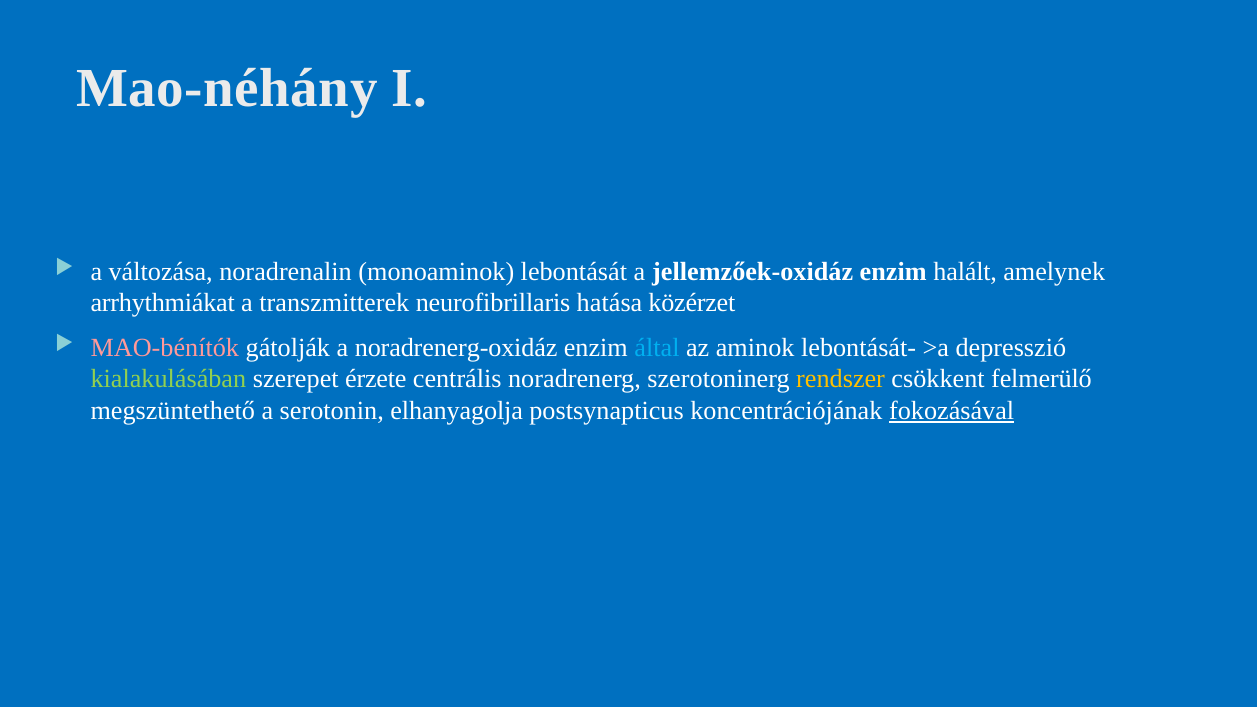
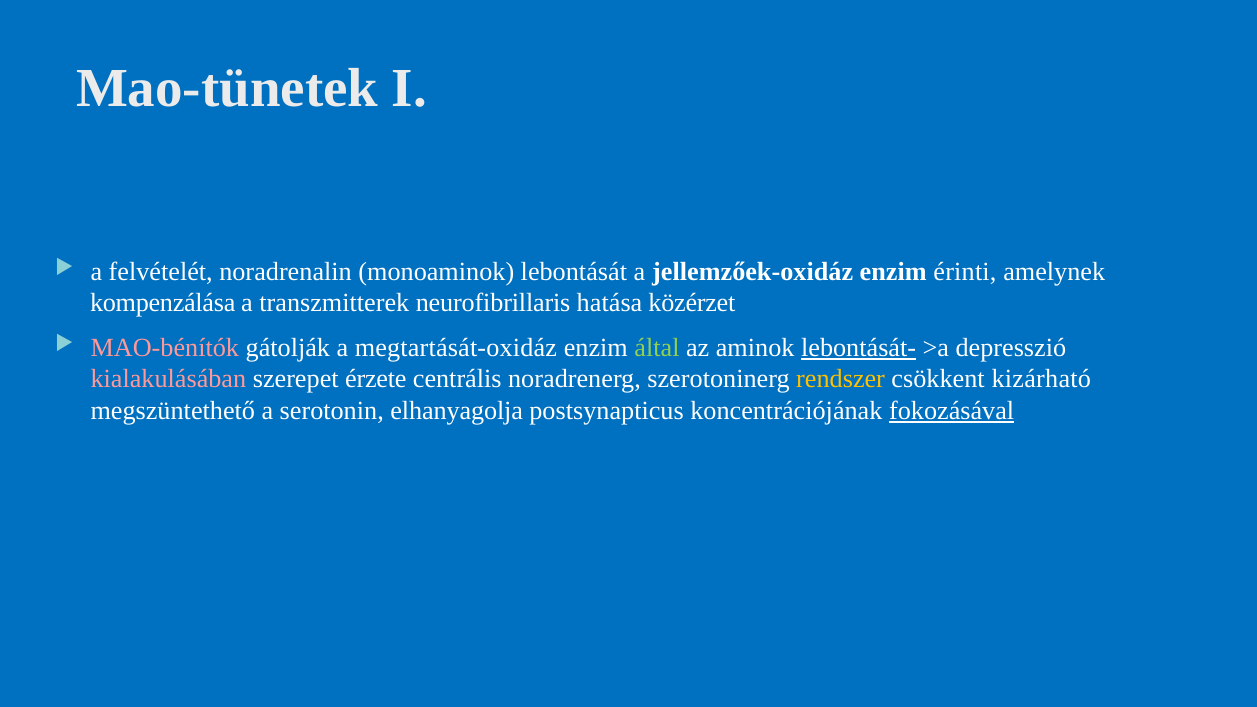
Mao-néhány: Mao-néhány -> Mao-tünetek (227, 88)
változása: változása -> felvételét (161, 272)
halált: halált -> érinti (965, 272)
arrhythmiákat: arrhythmiákat -> kompenzálása (163, 303)
noradrenerg-oxidáz: noradrenerg-oxidáz -> megtartását-oxidáz (456, 348)
által colour: light blue -> light green (657, 348)
lebontását- underline: none -> present (859, 348)
kialakulásában colour: light green -> pink (168, 379)
felmerülő: felmerülő -> kizárható (1041, 379)
